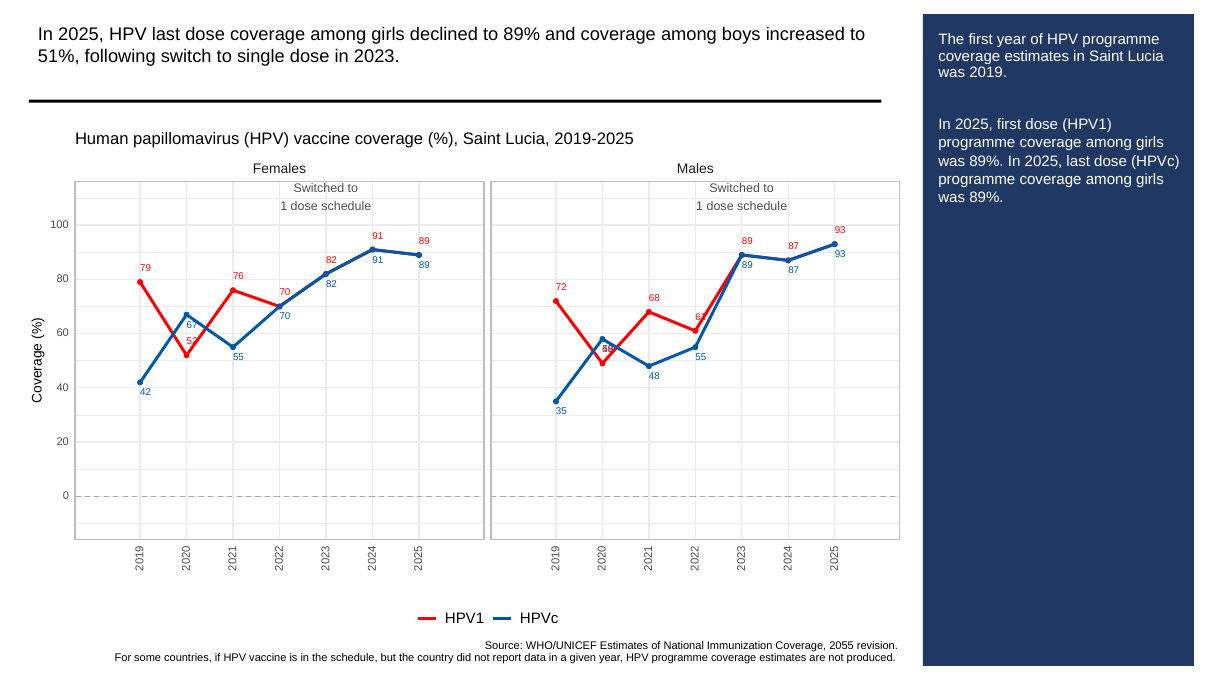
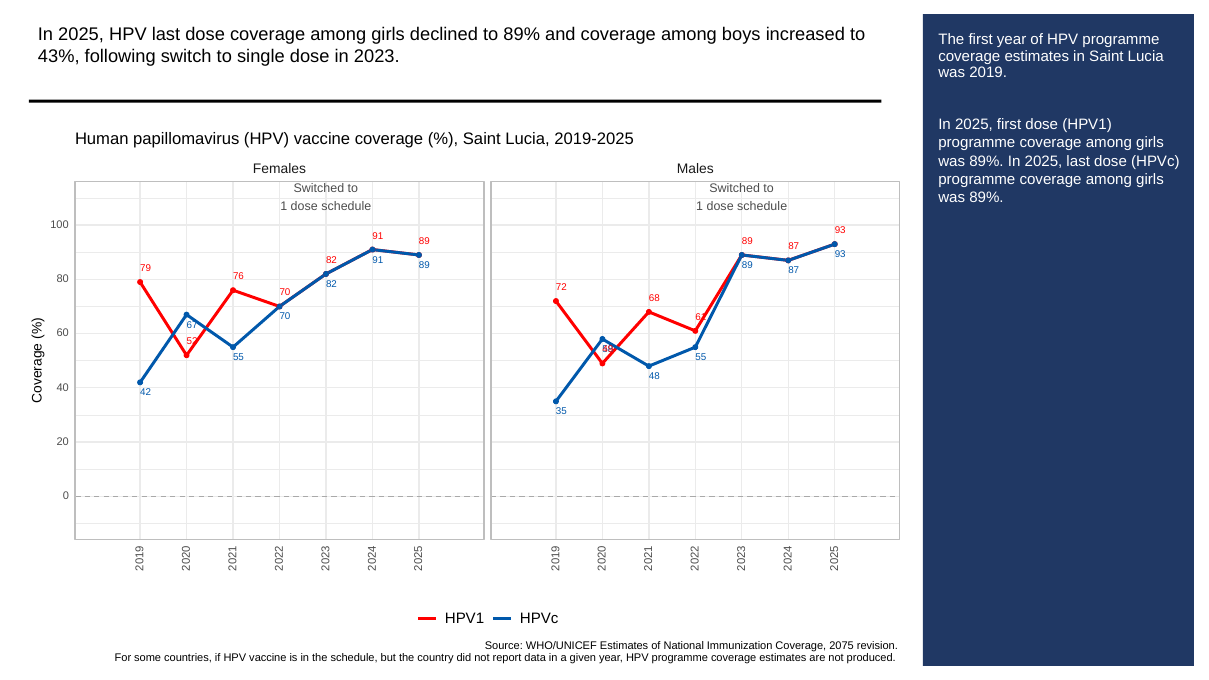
51%: 51% -> 43% (59, 57)
2055: 2055 -> 2075 (842, 646)
